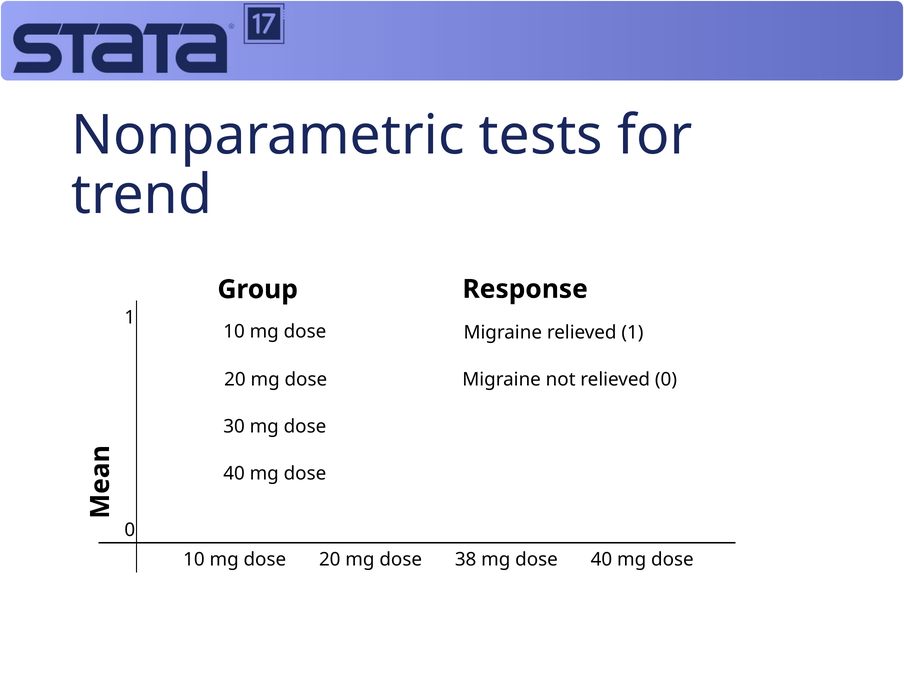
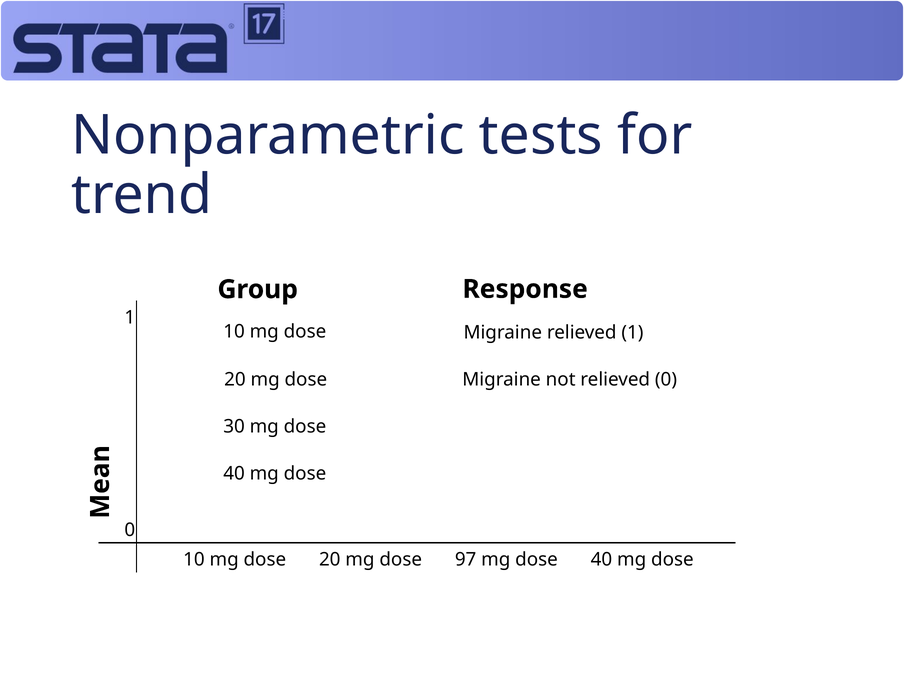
38: 38 -> 97 (466, 560)
